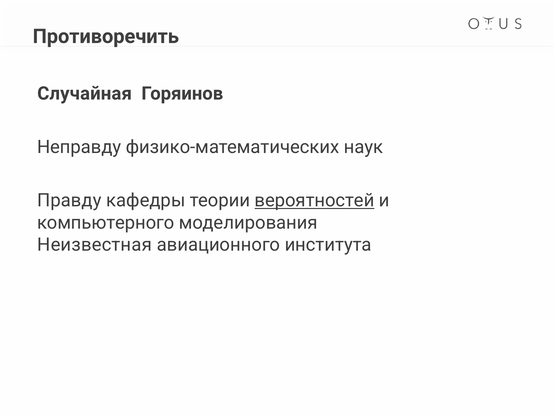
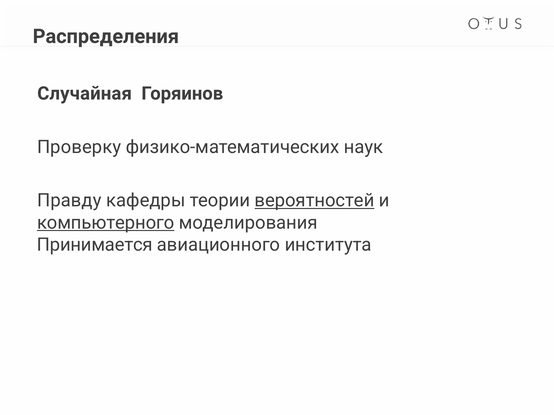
Противоречить: Противоречить -> Распределения (106, 36)
Неправду: Неправду -> Проверку (79, 147)
компьютерного underline: none -> present (106, 223)
Неизвестная: Неизвестная -> Принимается (95, 245)
